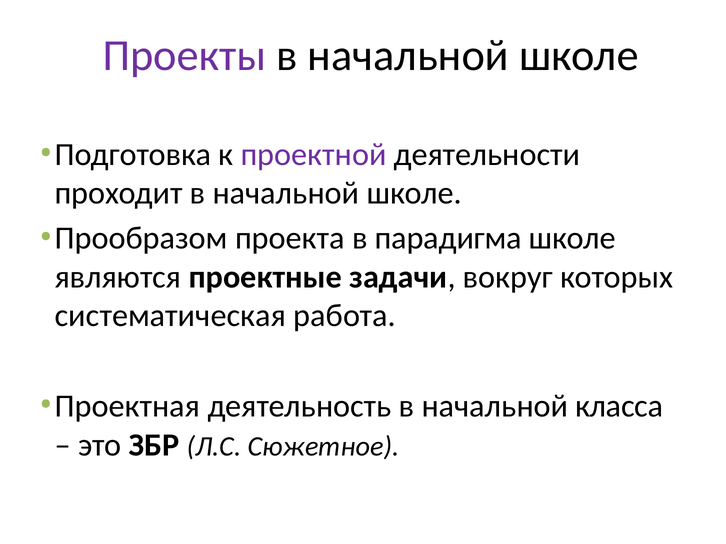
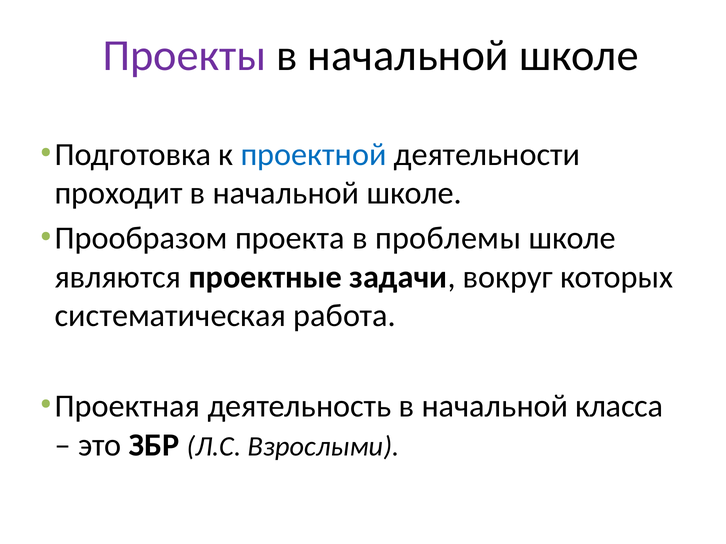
проектной colour: purple -> blue (314, 155)
парадигма: парадигма -> проблемы (448, 239)
Сюжетное: Сюжетное -> Взрослыми (324, 447)
